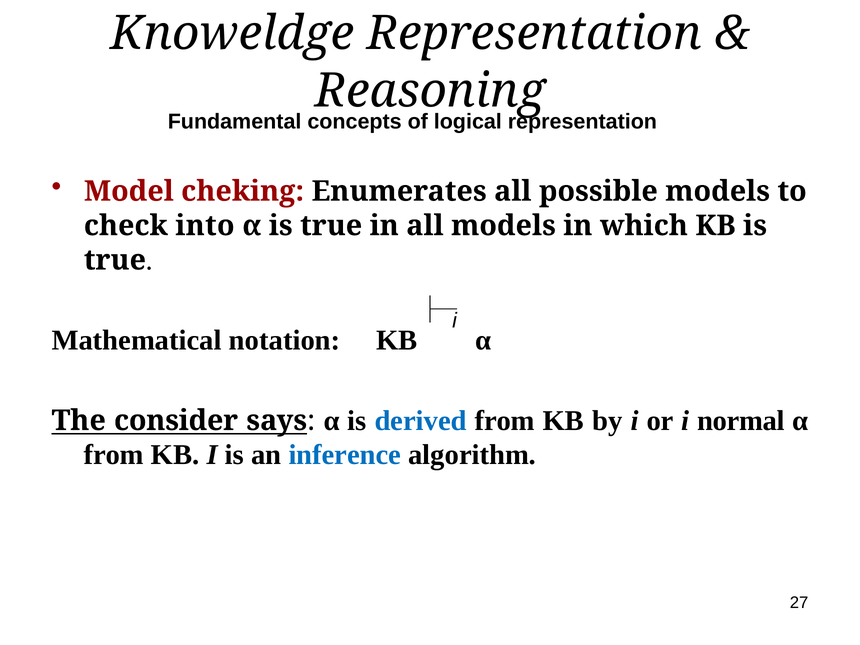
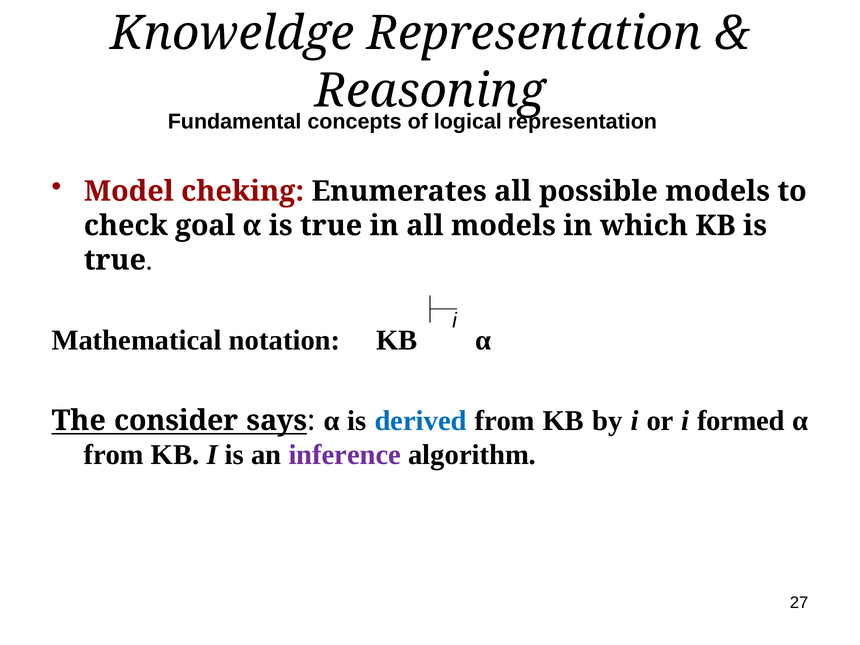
into: into -> goal (205, 226)
normal: normal -> formed (741, 421)
inference colour: blue -> purple (345, 455)
